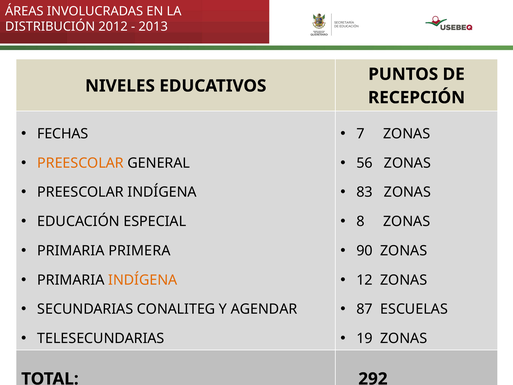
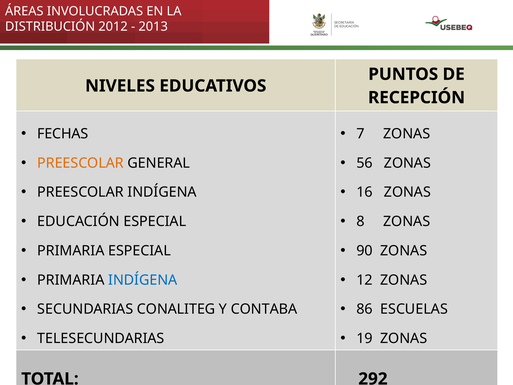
83: 83 -> 16 (365, 192)
PRIMARIA PRIMERA: PRIMERA -> ESPECIAL (140, 251)
INDÍGENA colour: orange -> blue (143, 280)
AGENDAR: AGENDAR -> CONTABA (264, 309)
87: 87 -> 86 (365, 309)
